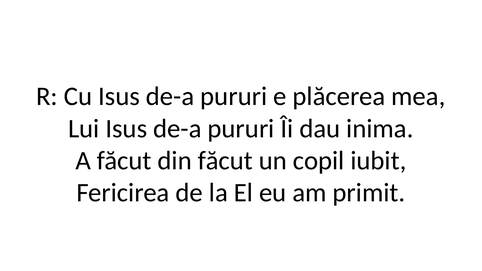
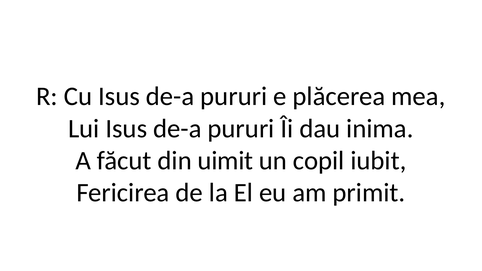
din făcut: făcut -> uimit (225, 161)
